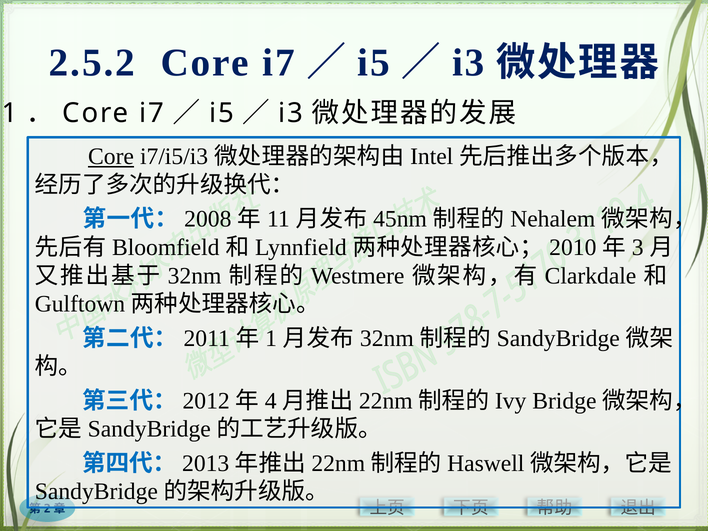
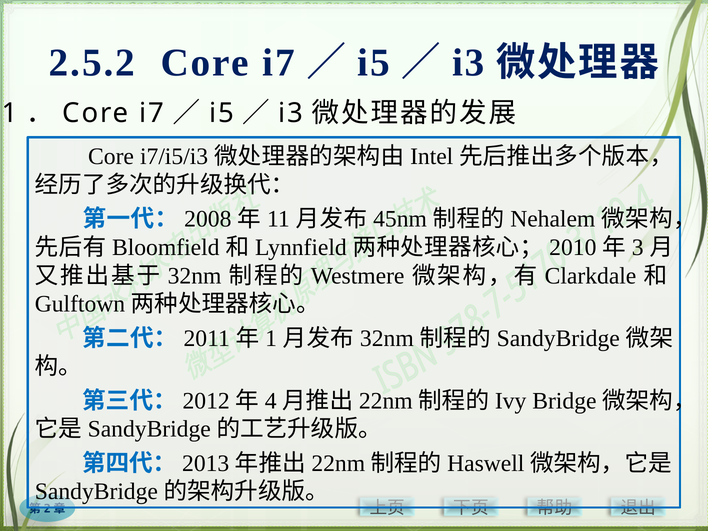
Core underline: present -> none (111, 157)
